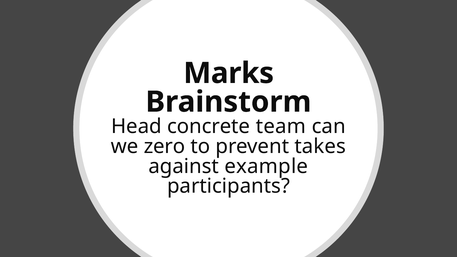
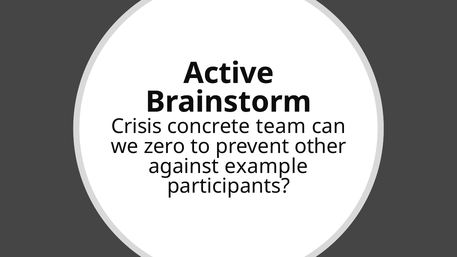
Marks: Marks -> Active (229, 73)
Head: Head -> Crisis (137, 127)
takes: takes -> other (320, 146)
